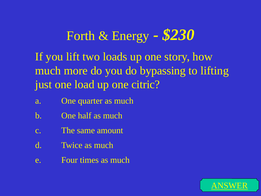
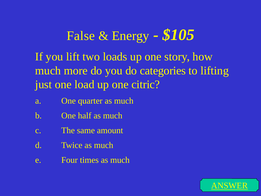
Forth: Forth -> False (81, 36)
$230: $230 -> $105 (179, 35)
bypassing: bypassing -> categories (163, 71)
